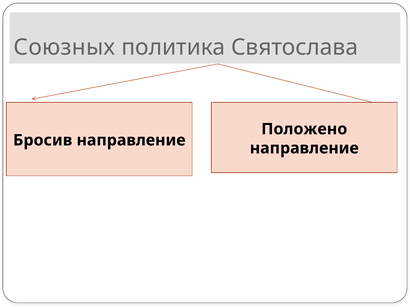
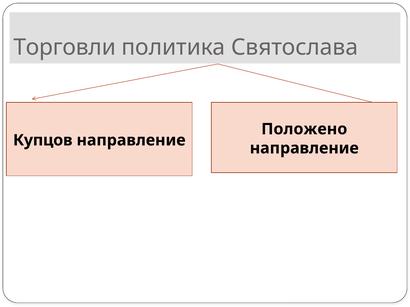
Союзных: Союзных -> Торговли (65, 47)
Бросив: Бросив -> Купцов (43, 140)
